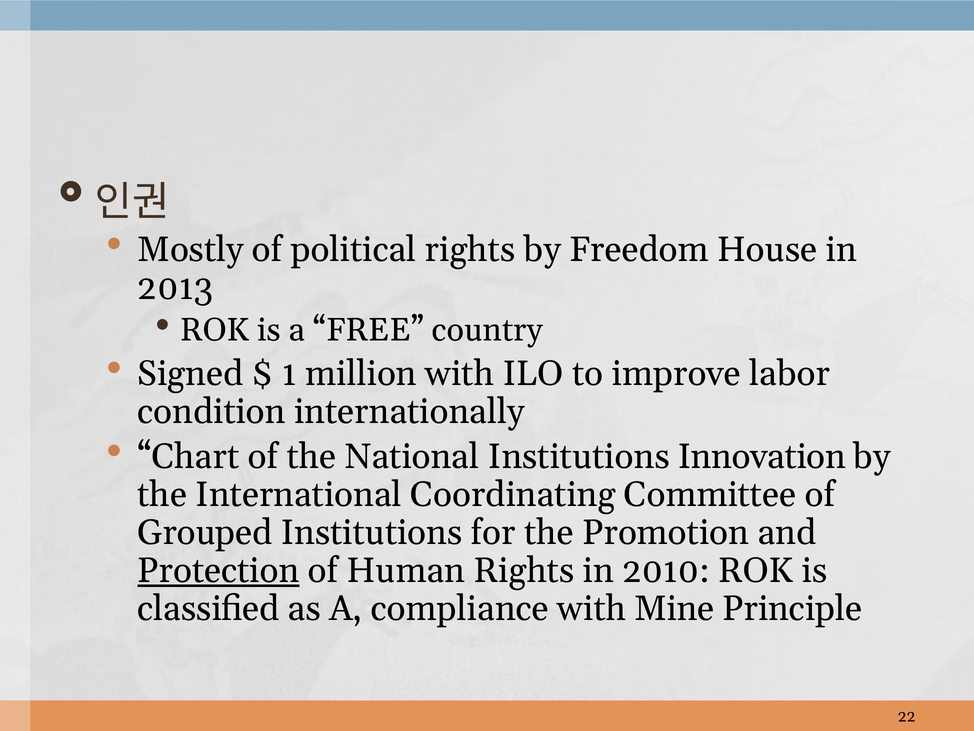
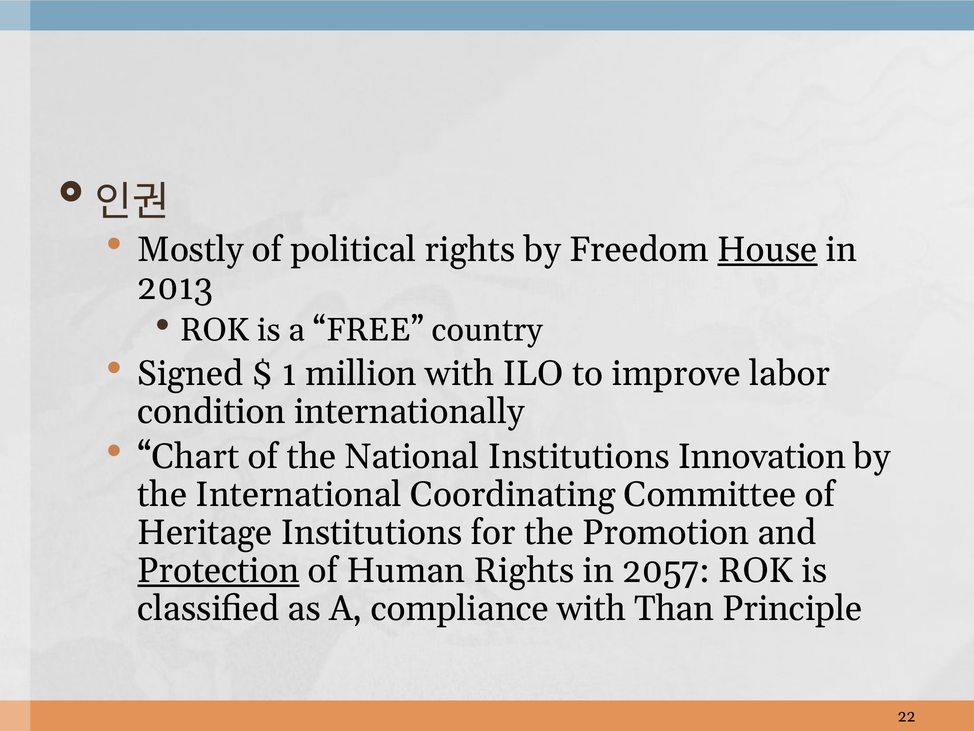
House underline: none -> present (767, 249)
Grouped: Grouped -> Heritage (205, 532)
2010: 2010 -> 2057 (666, 570)
Mine: Mine -> Than (674, 608)
